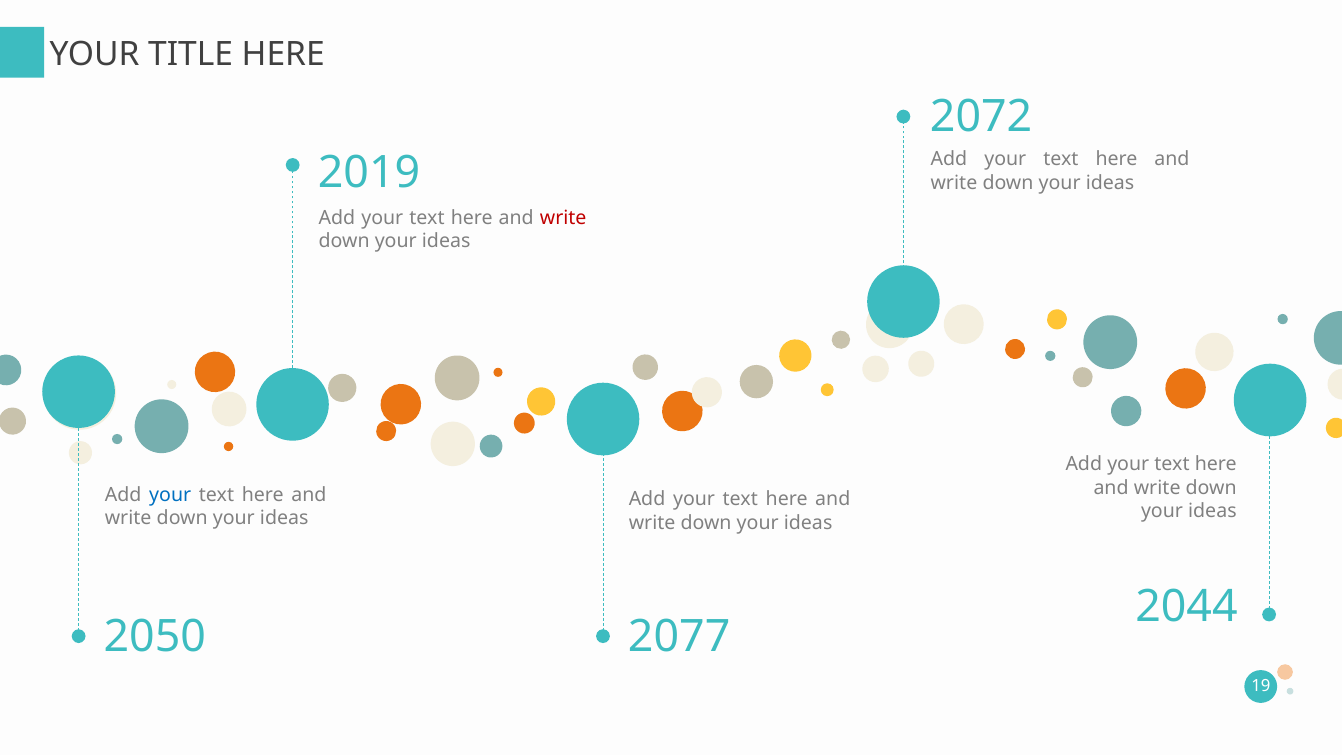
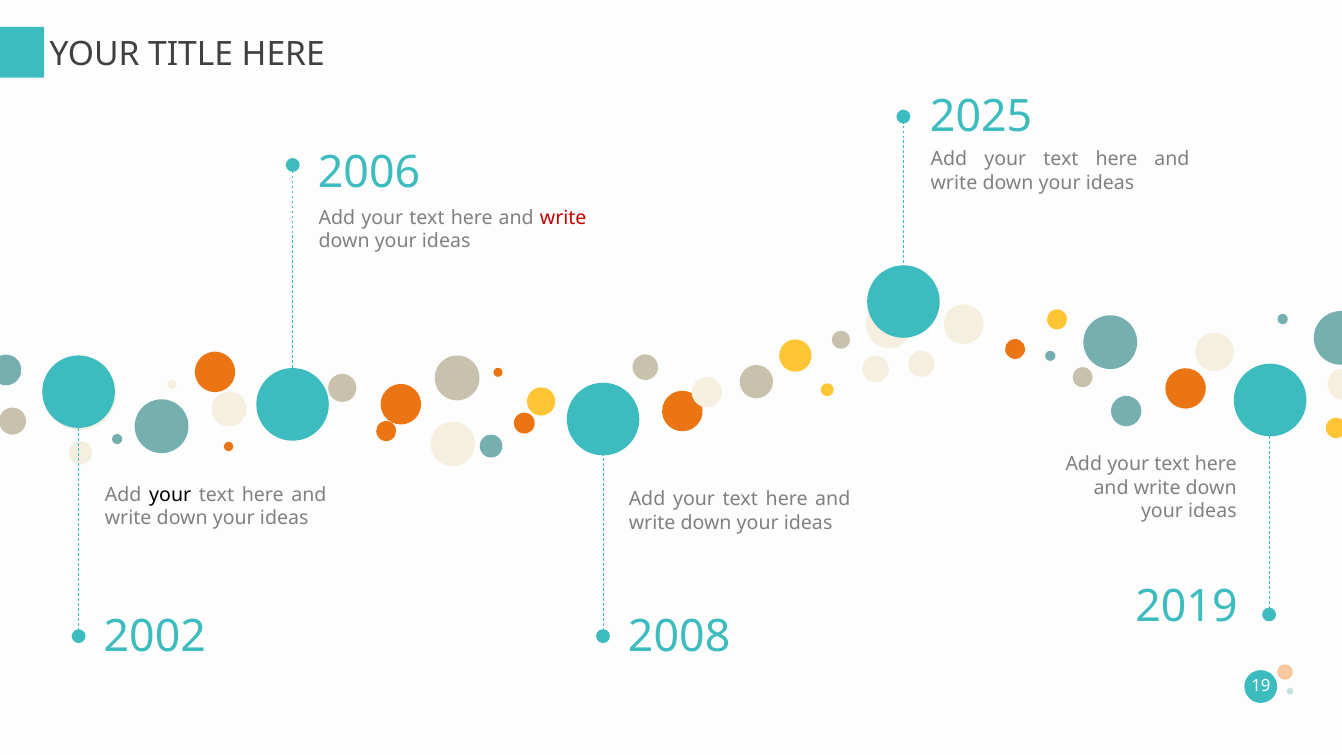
2072: 2072 -> 2025 (981, 116)
2019: 2019 -> 2006 (369, 173)
your colour: blue -> black (170, 495)
2044: 2044 -> 2019 (1186, 607)
2050: 2050 -> 2002 (155, 636)
2077: 2077 -> 2008 (679, 636)
